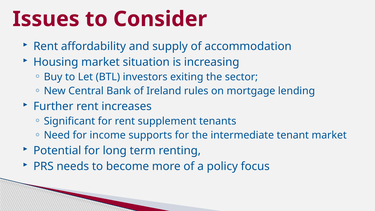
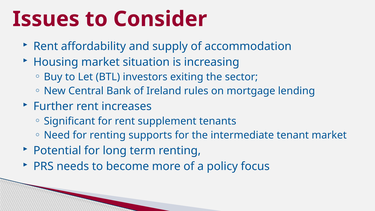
for income: income -> renting (108, 135)
